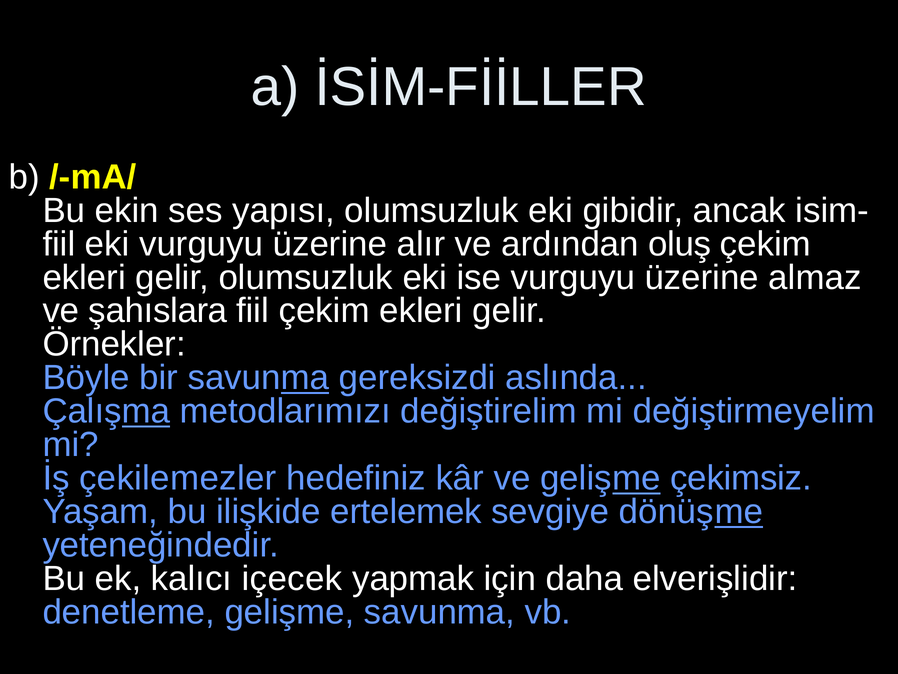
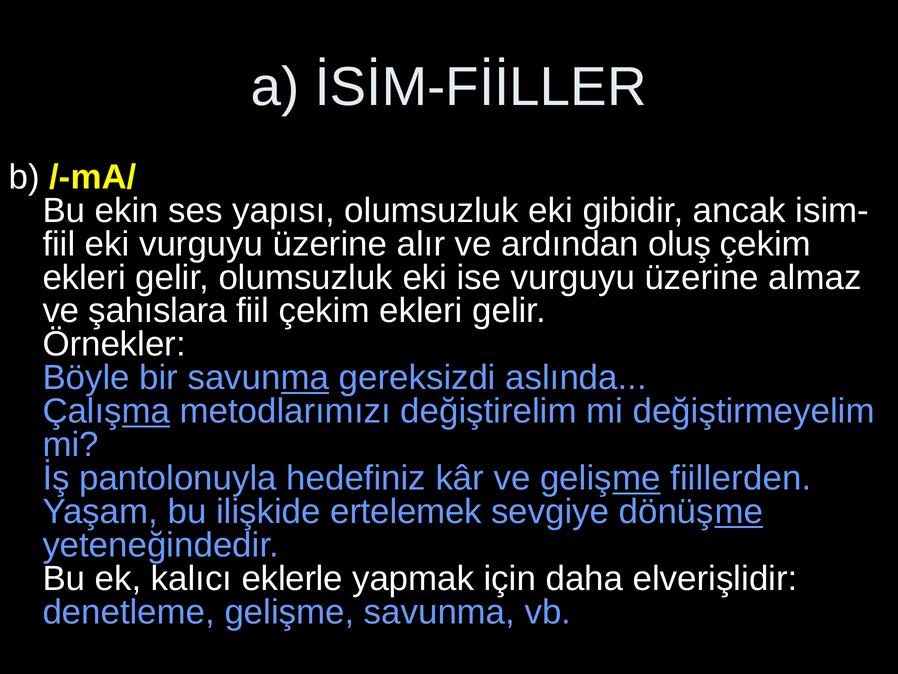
çekilemezler: çekilemezler -> pantolonuyla (178, 478)
çekimsiz: çekimsiz -> fiillerden (741, 478)
içecek: içecek -> eklerle (292, 578)
